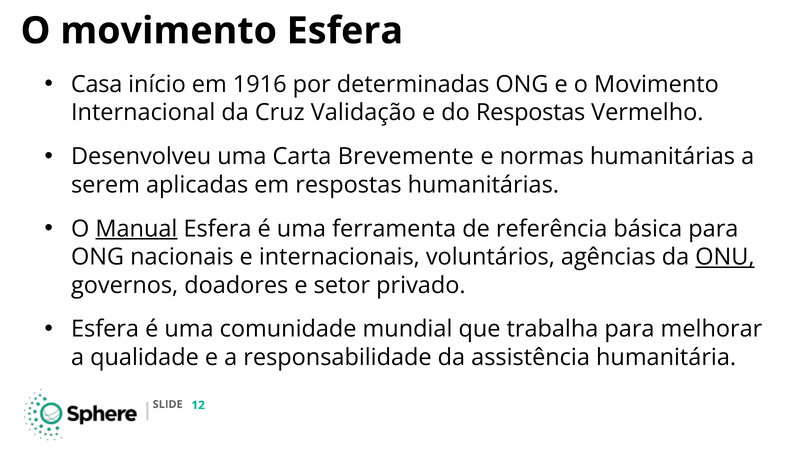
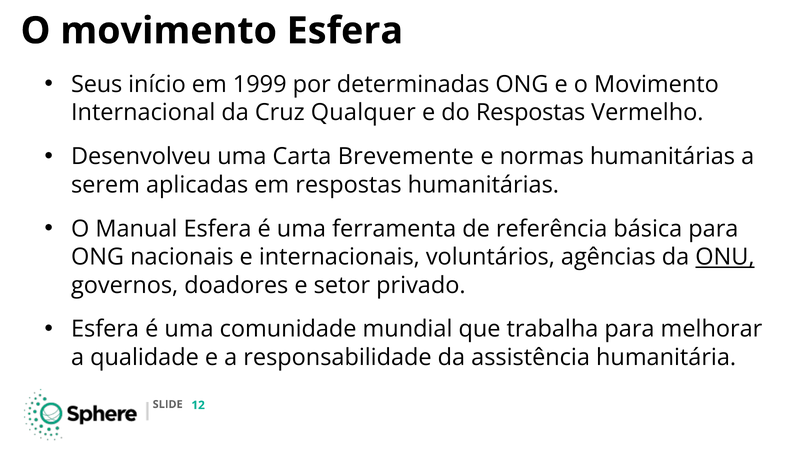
Casa: Casa -> Seus (97, 84)
1916: 1916 -> 1999 (260, 84)
Validação: Validação -> Qualquer (363, 113)
Manual underline: present -> none (136, 229)
